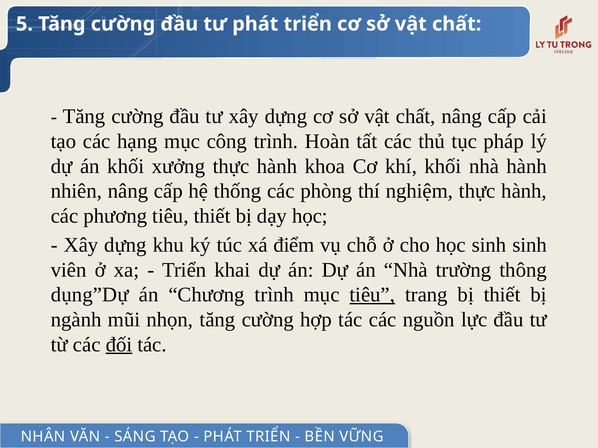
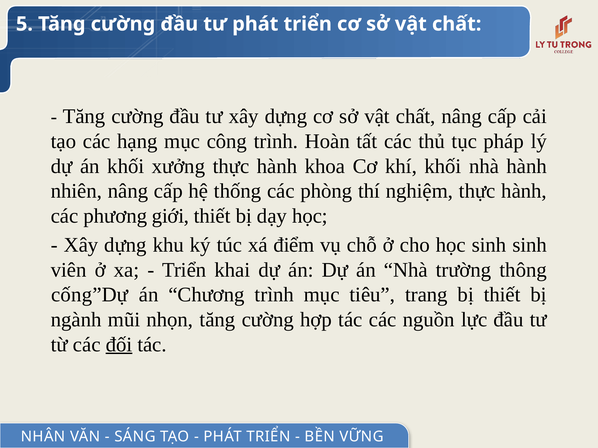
phương tiêu: tiêu -> giới (171, 216)
dụng”Dự: dụng”Dự -> cống”Dự (90, 295)
tiêu underline: present -> none (372, 295)
